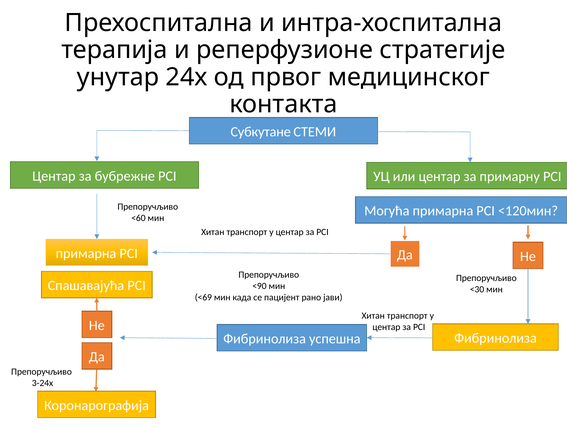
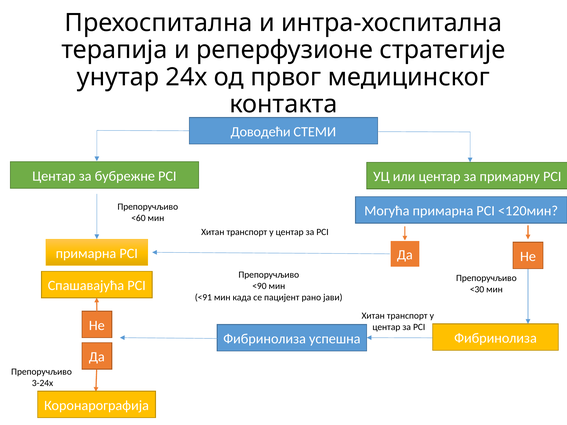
Субкутане: Субкутане -> Доводећи (261, 132)
<69: <69 -> <91 (203, 297)
